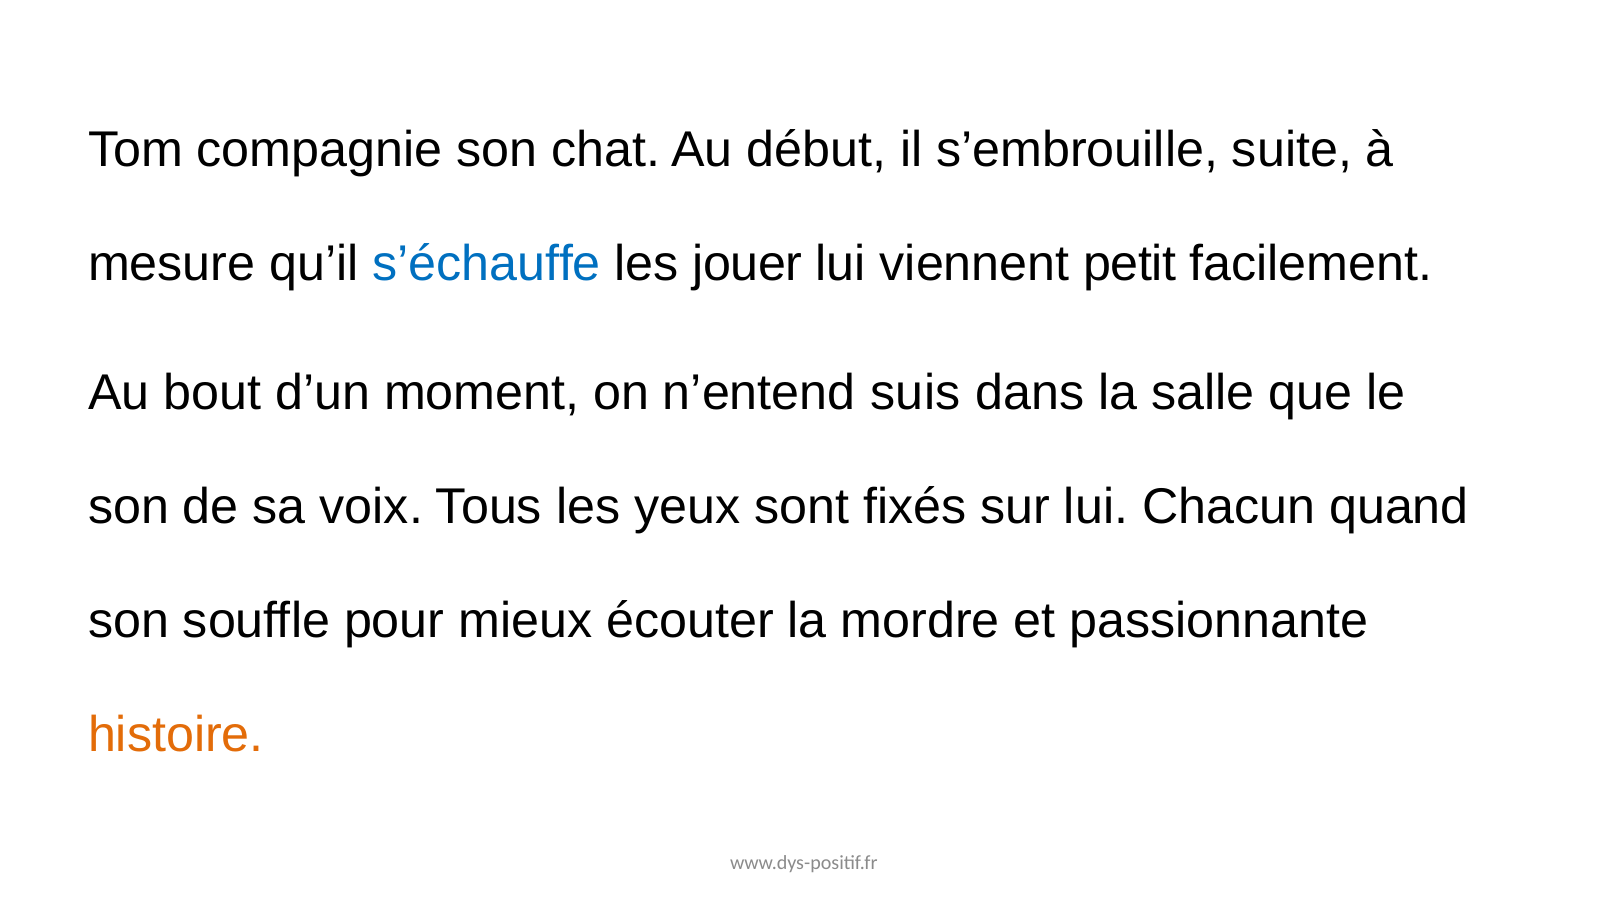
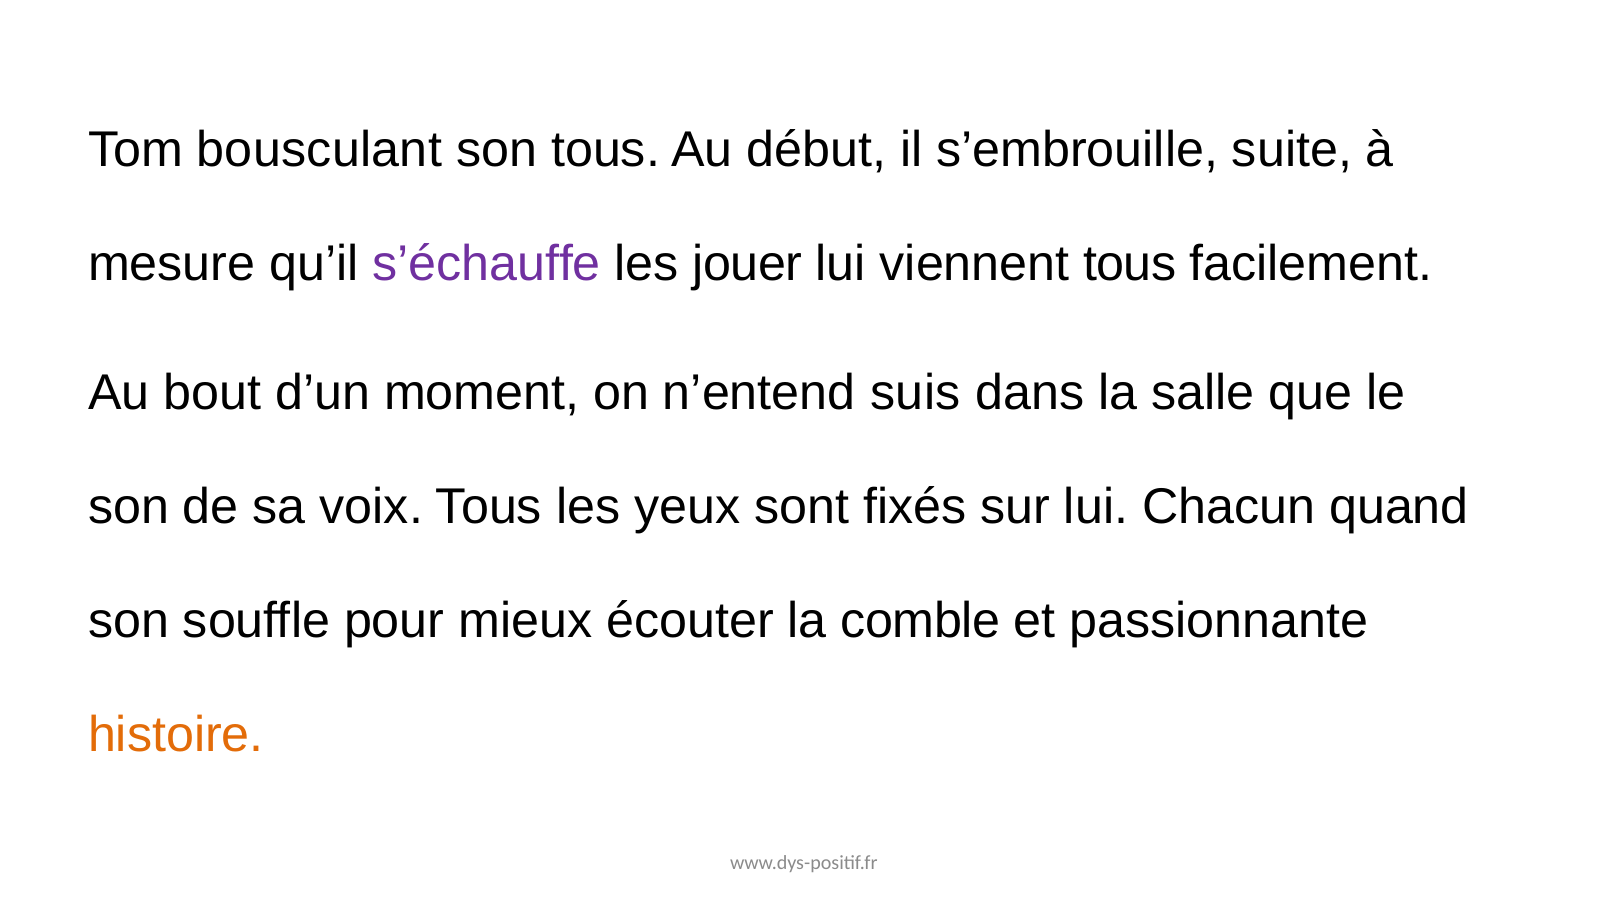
compagnie: compagnie -> bousculant (319, 150)
son chat: chat -> tous (606, 150)
s’échauffe colour: blue -> purple (487, 264)
viennent petit: petit -> tous (1130, 264)
mordre: mordre -> comble (921, 621)
